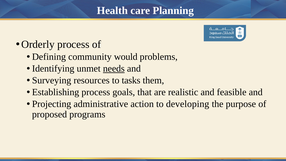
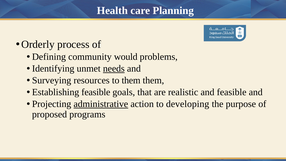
to tasks: tasks -> them (131, 80)
Establishing process: process -> feasible (96, 92)
administrative underline: none -> present (101, 104)
